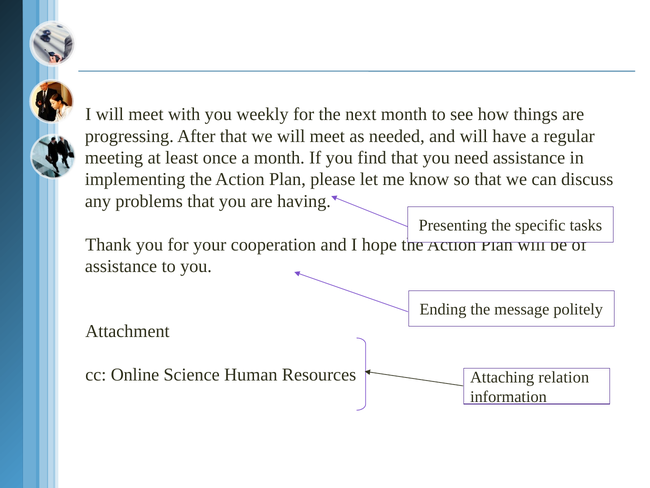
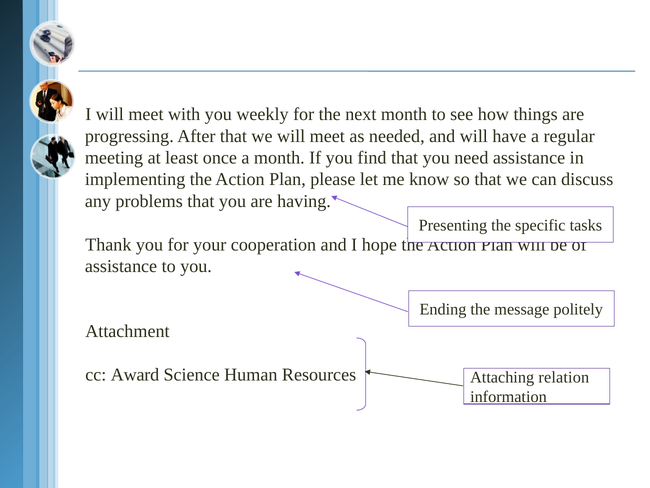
Online: Online -> Award (135, 374)
